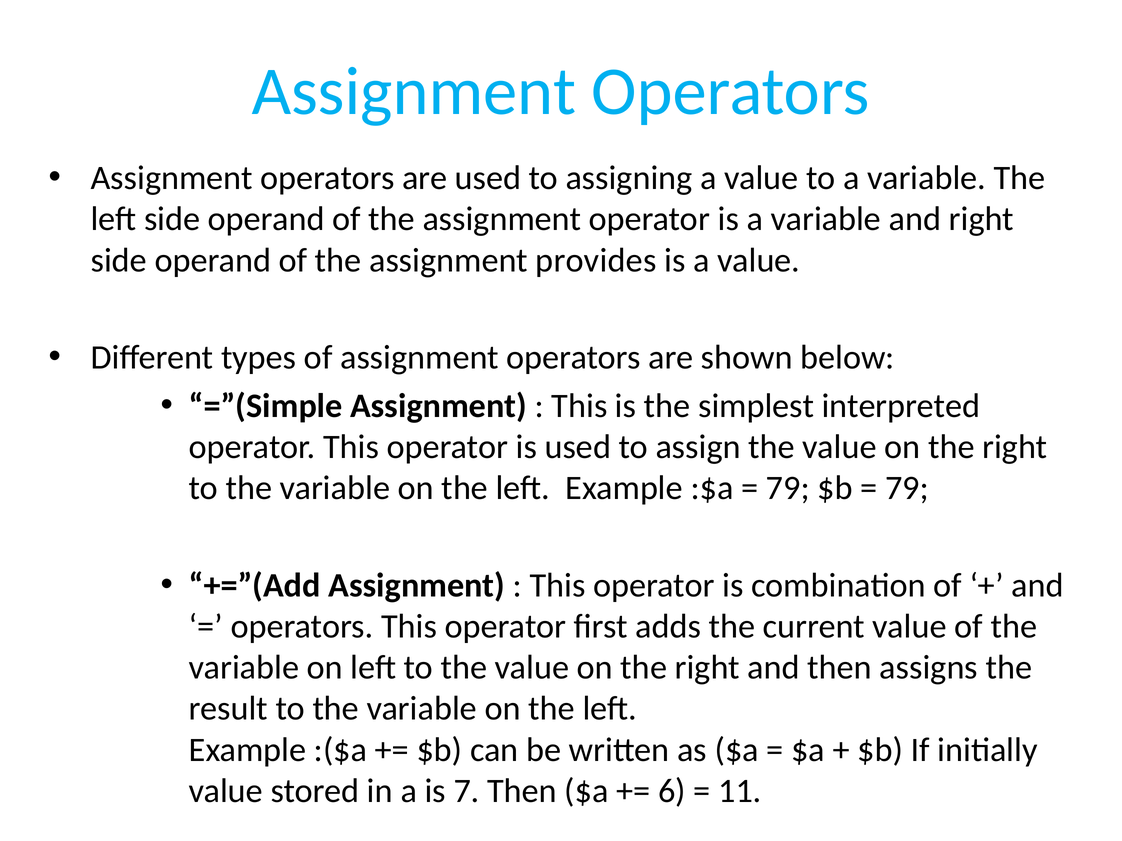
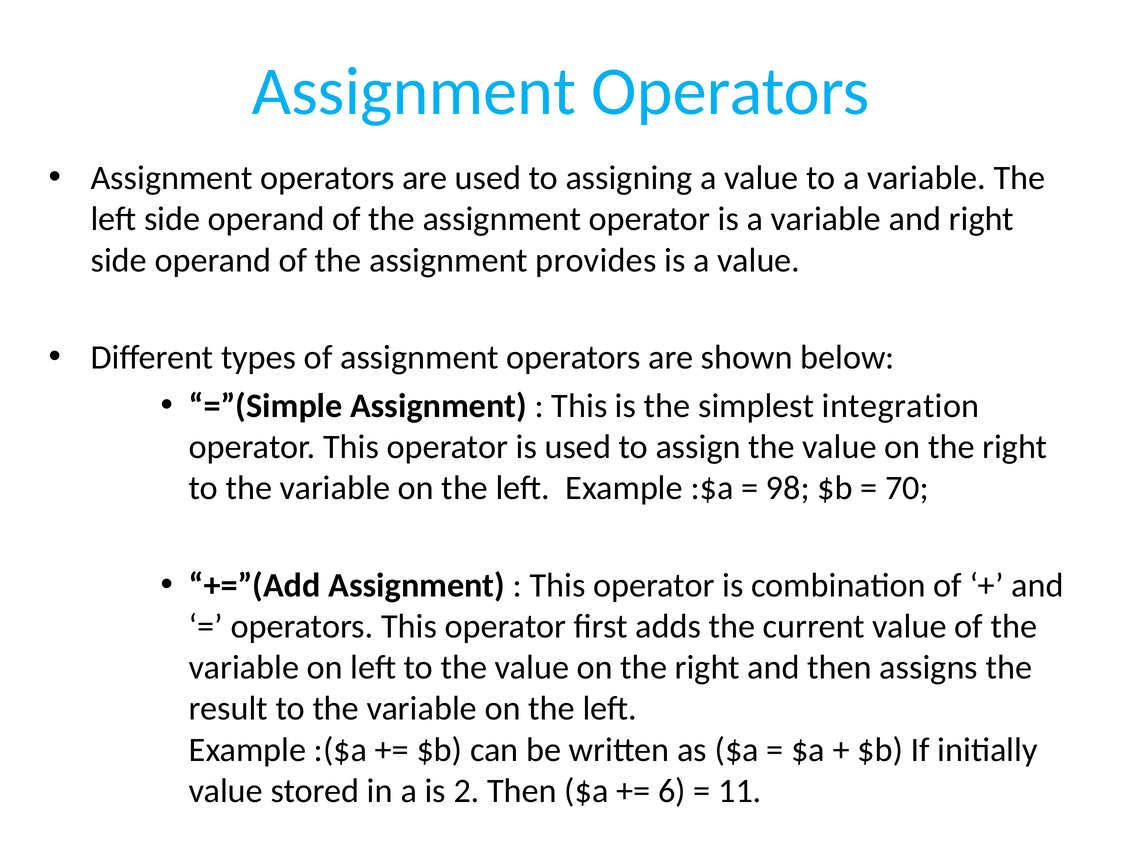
interpreted: interpreted -> integration (901, 406)
79: 79 -> 98 (788, 488)
79: 79 -> 70 (907, 488)
7: 7 -> 2 (466, 791)
